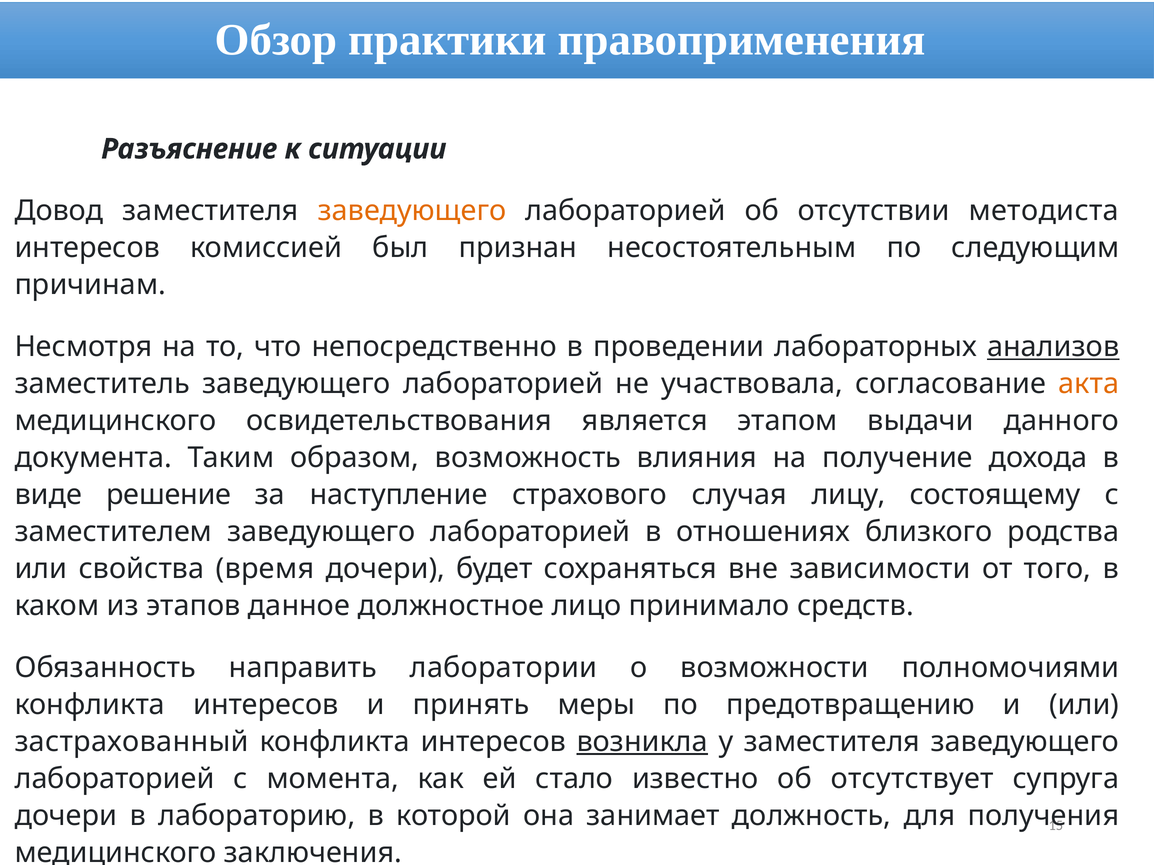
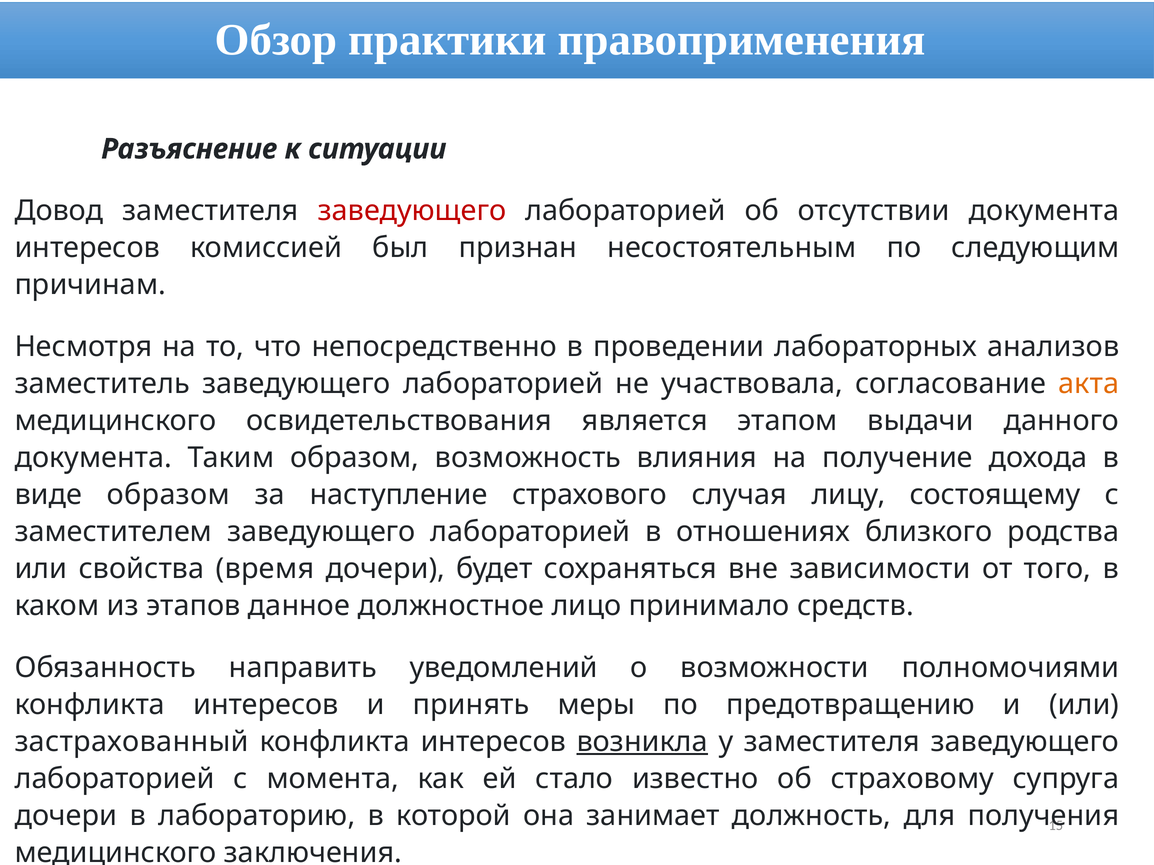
заведующего colour: orange -> red (412, 211)
отсутствии методиста: методиста -> документа (1044, 211)
анализов underline: present -> none (1053, 347)
виде решение: решение -> образом (168, 495)
лаборатории: лаборатории -> уведомлений (504, 668)
отсутствует: отсутствует -> страховому (912, 779)
